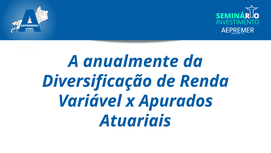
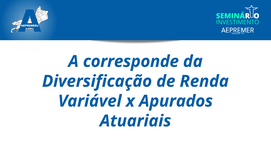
anualmente: anualmente -> corresponde (131, 61)
